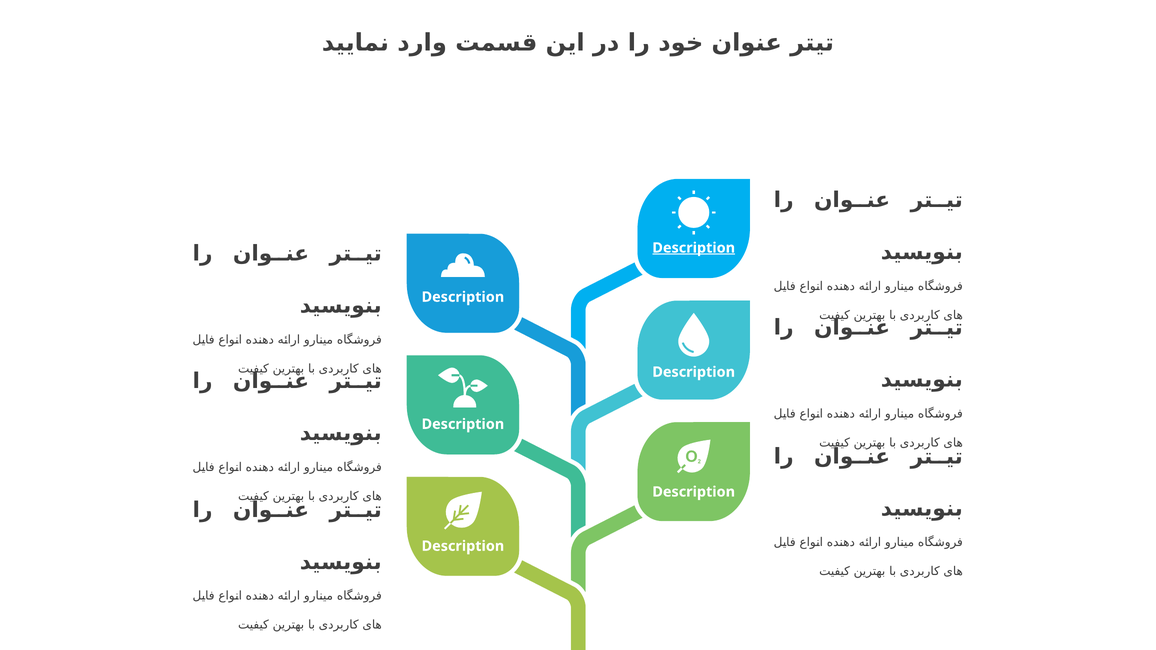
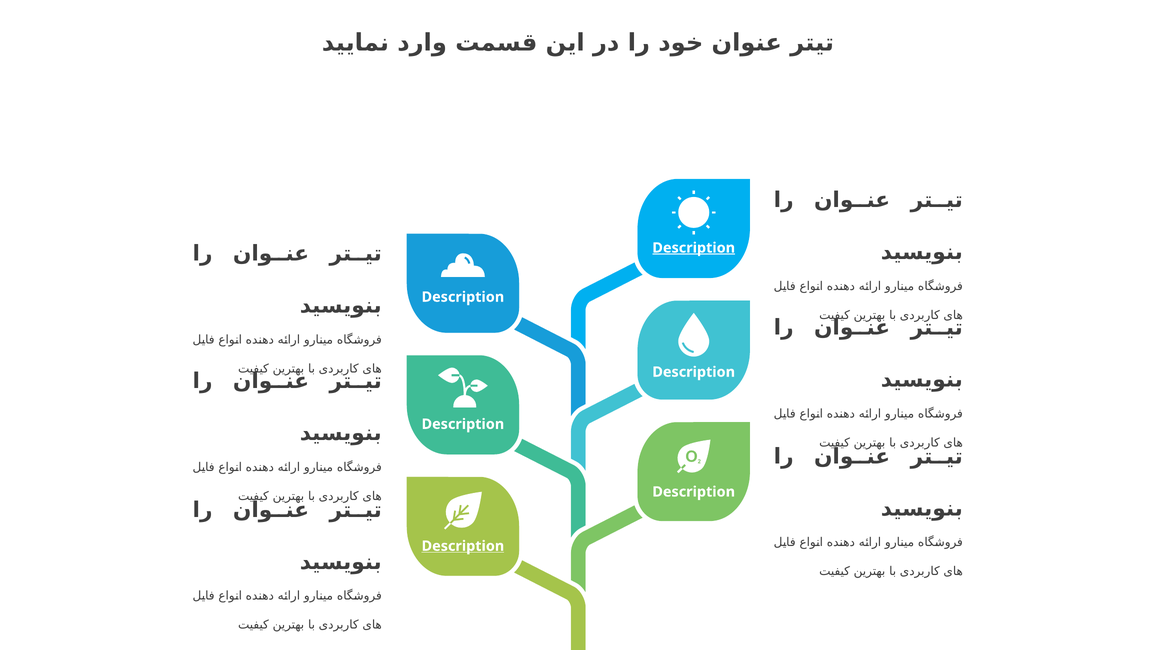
Description underline: none -> present (463, 546)
